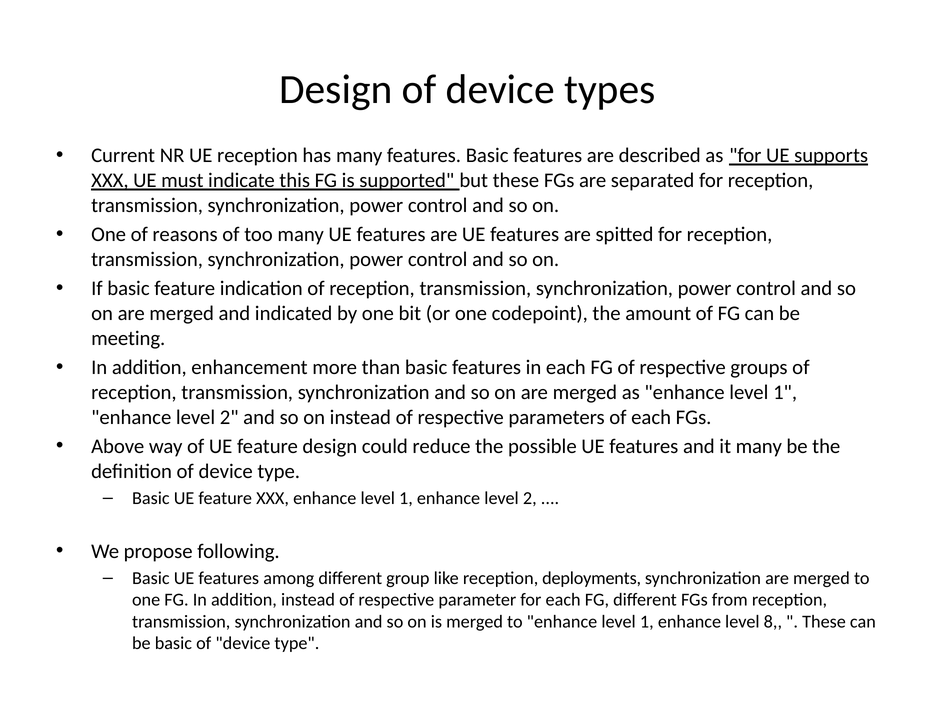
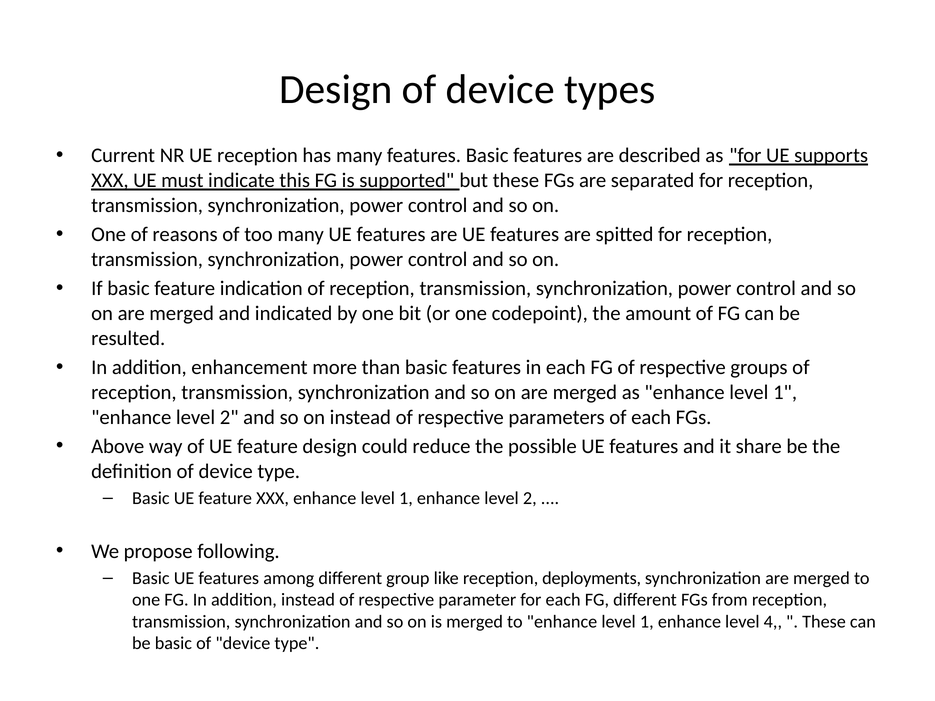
meeting: meeting -> resulted (128, 338)
it many: many -> share (759, 446)
8: 8 -> 4 (773, 622)
